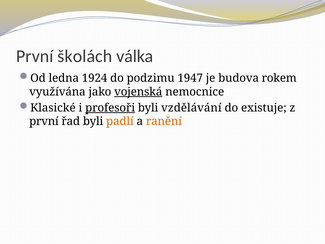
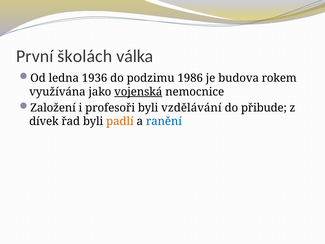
1924: 1924 -> 1936 (95, 78)
1947: 1947 -> 1986 (190, 78)
Klasické: Klasické -> Založení (53, 108)
profesoři underline: present -> none (110, 108)
existuje: existuje -> přibude (264, 108)
první: první -> dívek (44, 121)
ranění colour: orange -> blue (164, 121)
